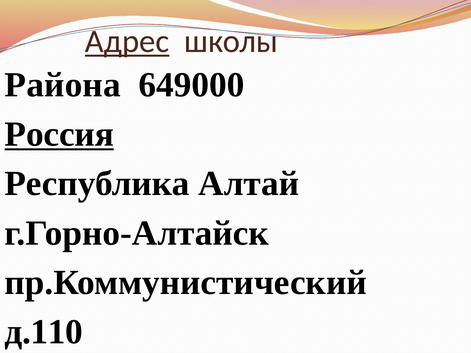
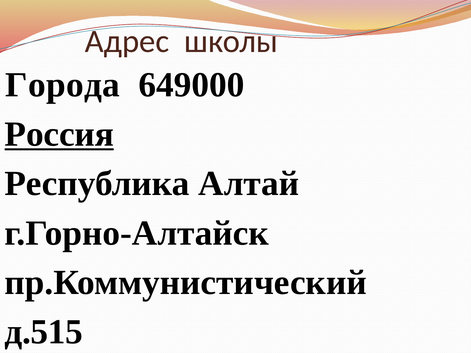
Адрес underline: present -> none (127, 42)
Района: Района -> Города (63, 85)
д.110: д.110 -> д.515 (44, 332)
